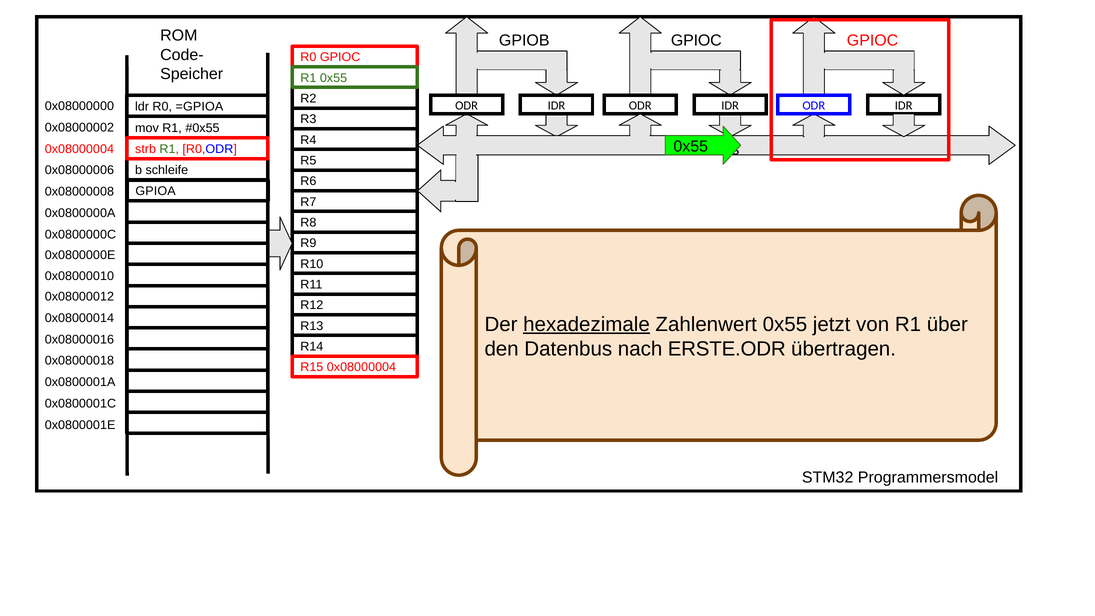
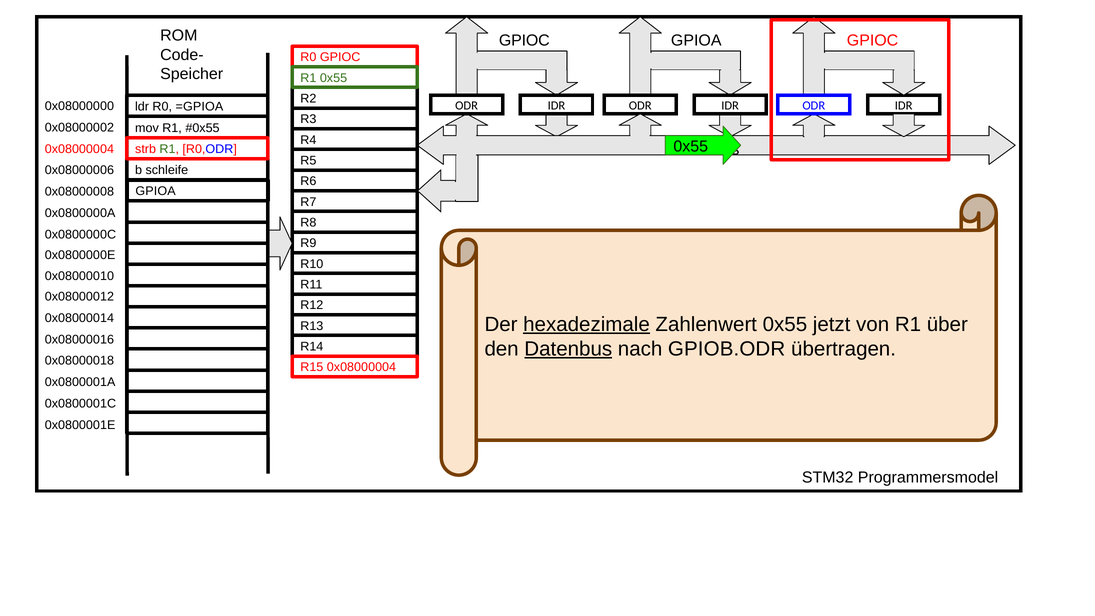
GPIOB: GPIOB -> GPIOC (524, 40)
GPIOC: GPIOC -> GPIOA (696, 40)
Datenbus underline: none -> present (568, 349)
ERSTE.ODR: ERSTE.ODR -> GPIOB.ODR (727, 349)
